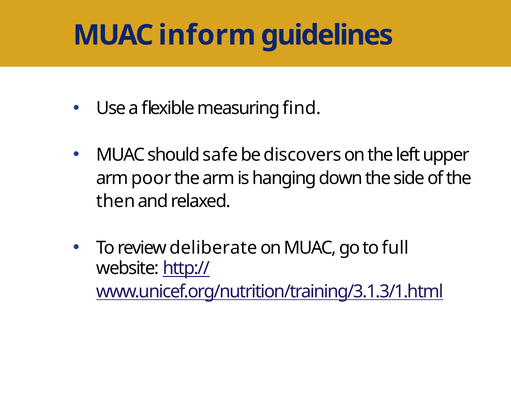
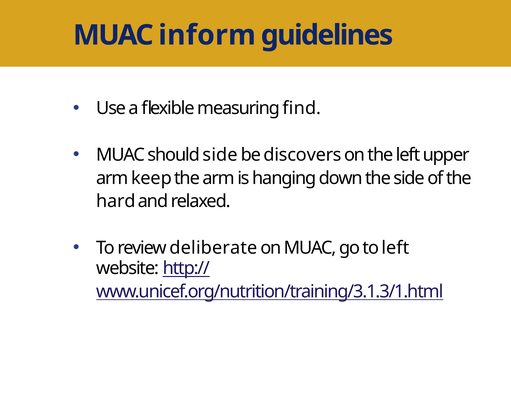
should safe: safe -> side (220, 155)
poor: poor -> keep (151, 178)
then: then -> hard (116, 201)
to full: full -> left (395, 248)
